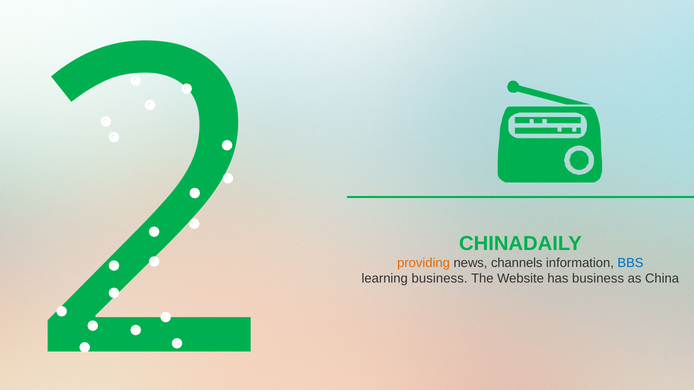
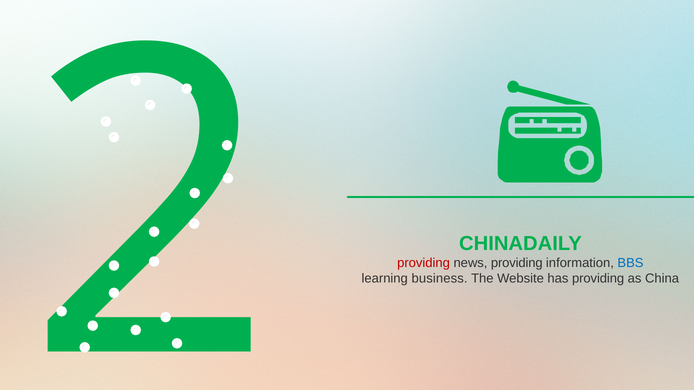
providing colour: orange -> red (424, 263)
news channels: channels -> providing (517, 263)
has business: business -> providing (598, 279)
